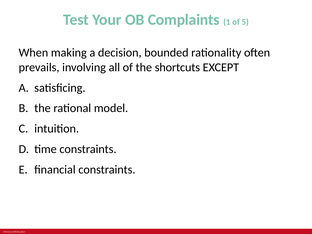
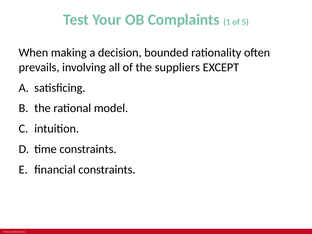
shortcuts: shortcuts -> suppliers (177, 67)
